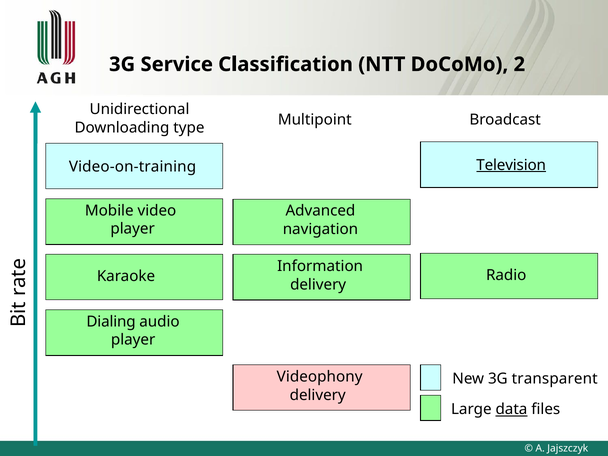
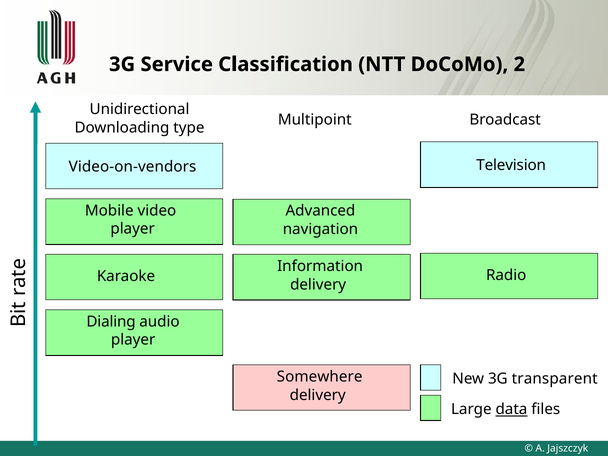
Television underline: present -> none (511, 165)
Video-on-training: Video-on-training -> Video-on-vendors (133, 167)
Videophony: Videophony -> Somewhere (320, 377)
